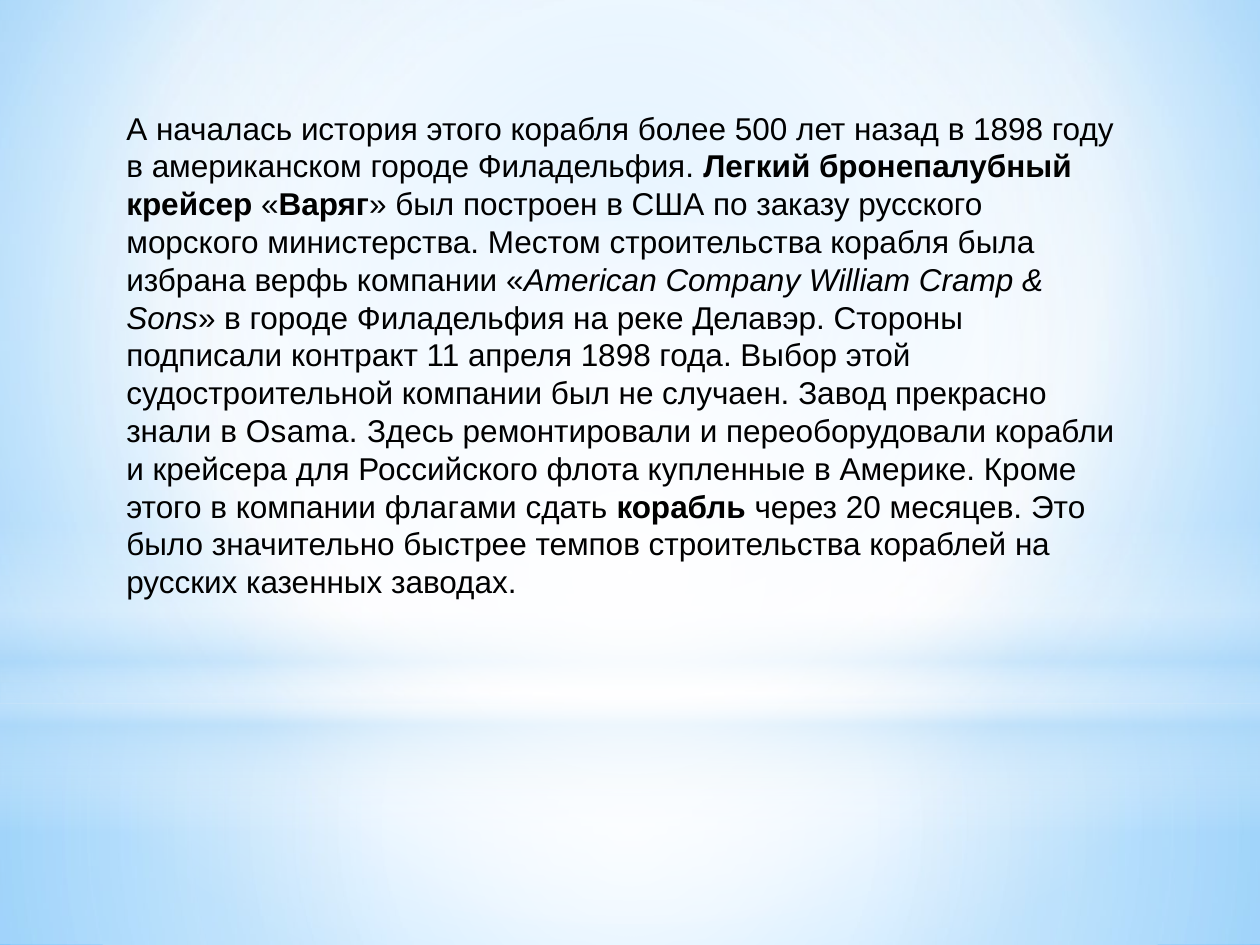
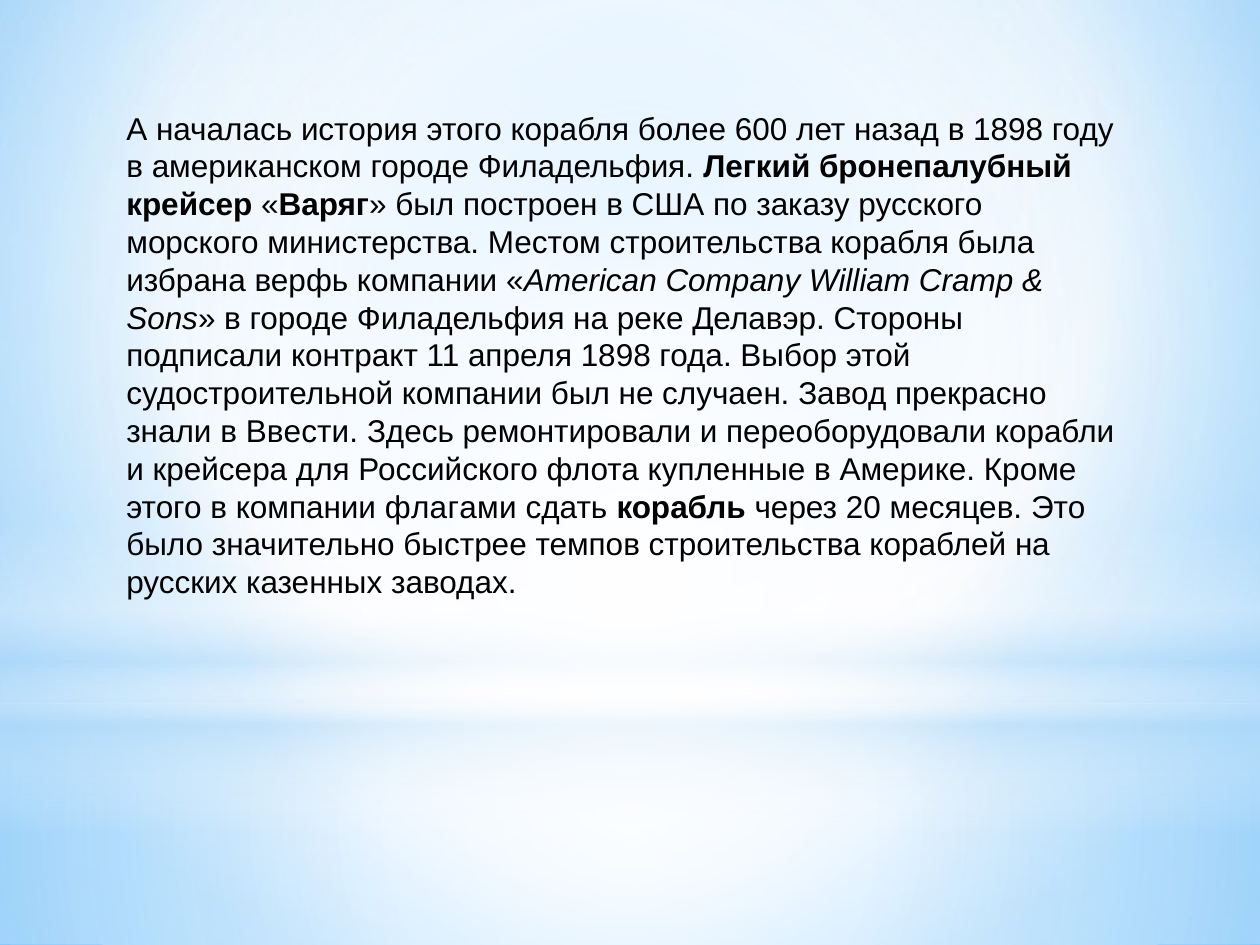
500: 500 -> 600 (761, 130)
Osama: Osama -> Ввести (302, 432)
